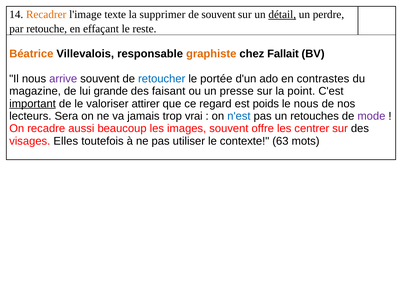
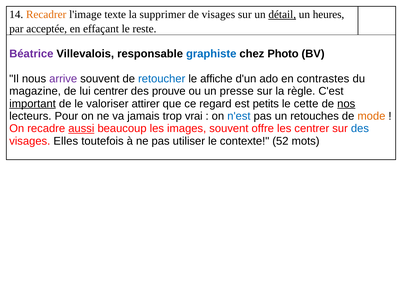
de souvent: souvent -> visages (218, 14)
perdre: perdre -> heures (329, 14)
retouche: retouche -> acceptée (47, 29)
Béatrice colour: orange -> purple (31, 54)
graphiste colour: orange -> blue (211, 54)
Fallait: Fallait -> Photo (283, 54)
portée: portée -> affiche (216, 79)
lui grande: grande -> centrer (111, 91)
faisant: faisant -> prouve (169, 91)
point: point -> règle (301, 91)
poids: poids -> petits (266, 103)
le nous: nous -> cette (306, 103)
nos underline: none -> present (346, 103)
Sera: Sera -> Pour (66, 116)
mode colour: purple -> orange (371, 116)
aussi underline: none -> present (81, 128)
des colour: black -> blue (360, 128)
63: 63 -> 52 (280, 141)
